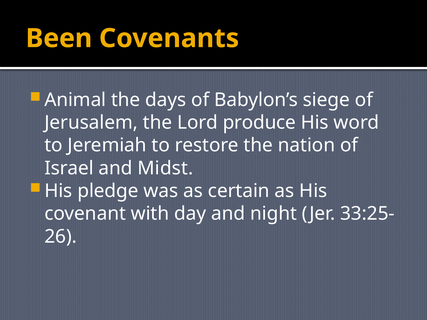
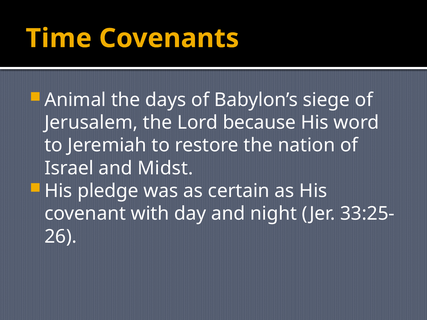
Been: Been -> Time (59, 38)
produce: produce -> because (259, 123)
